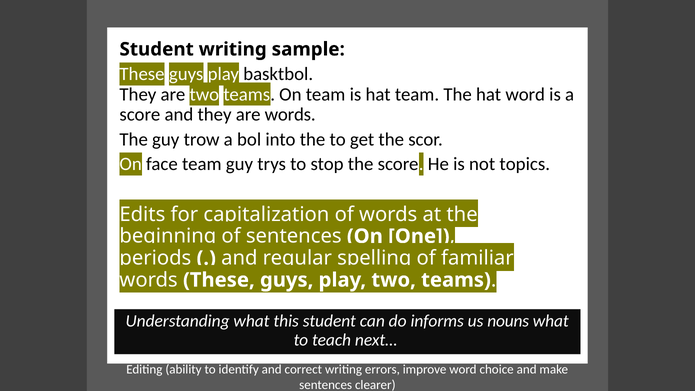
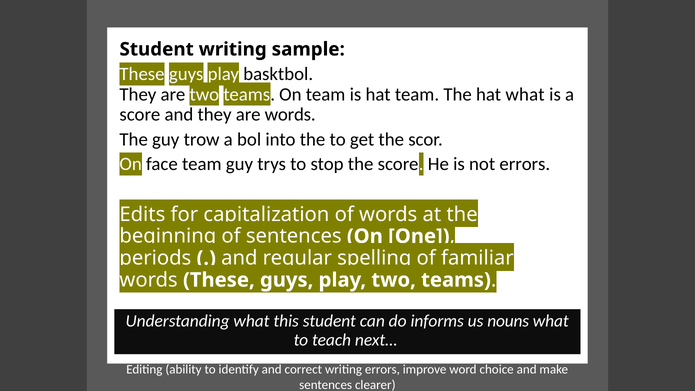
hat word: word -> what (525, 94)
not topics: topics -> errors (525, 164)
